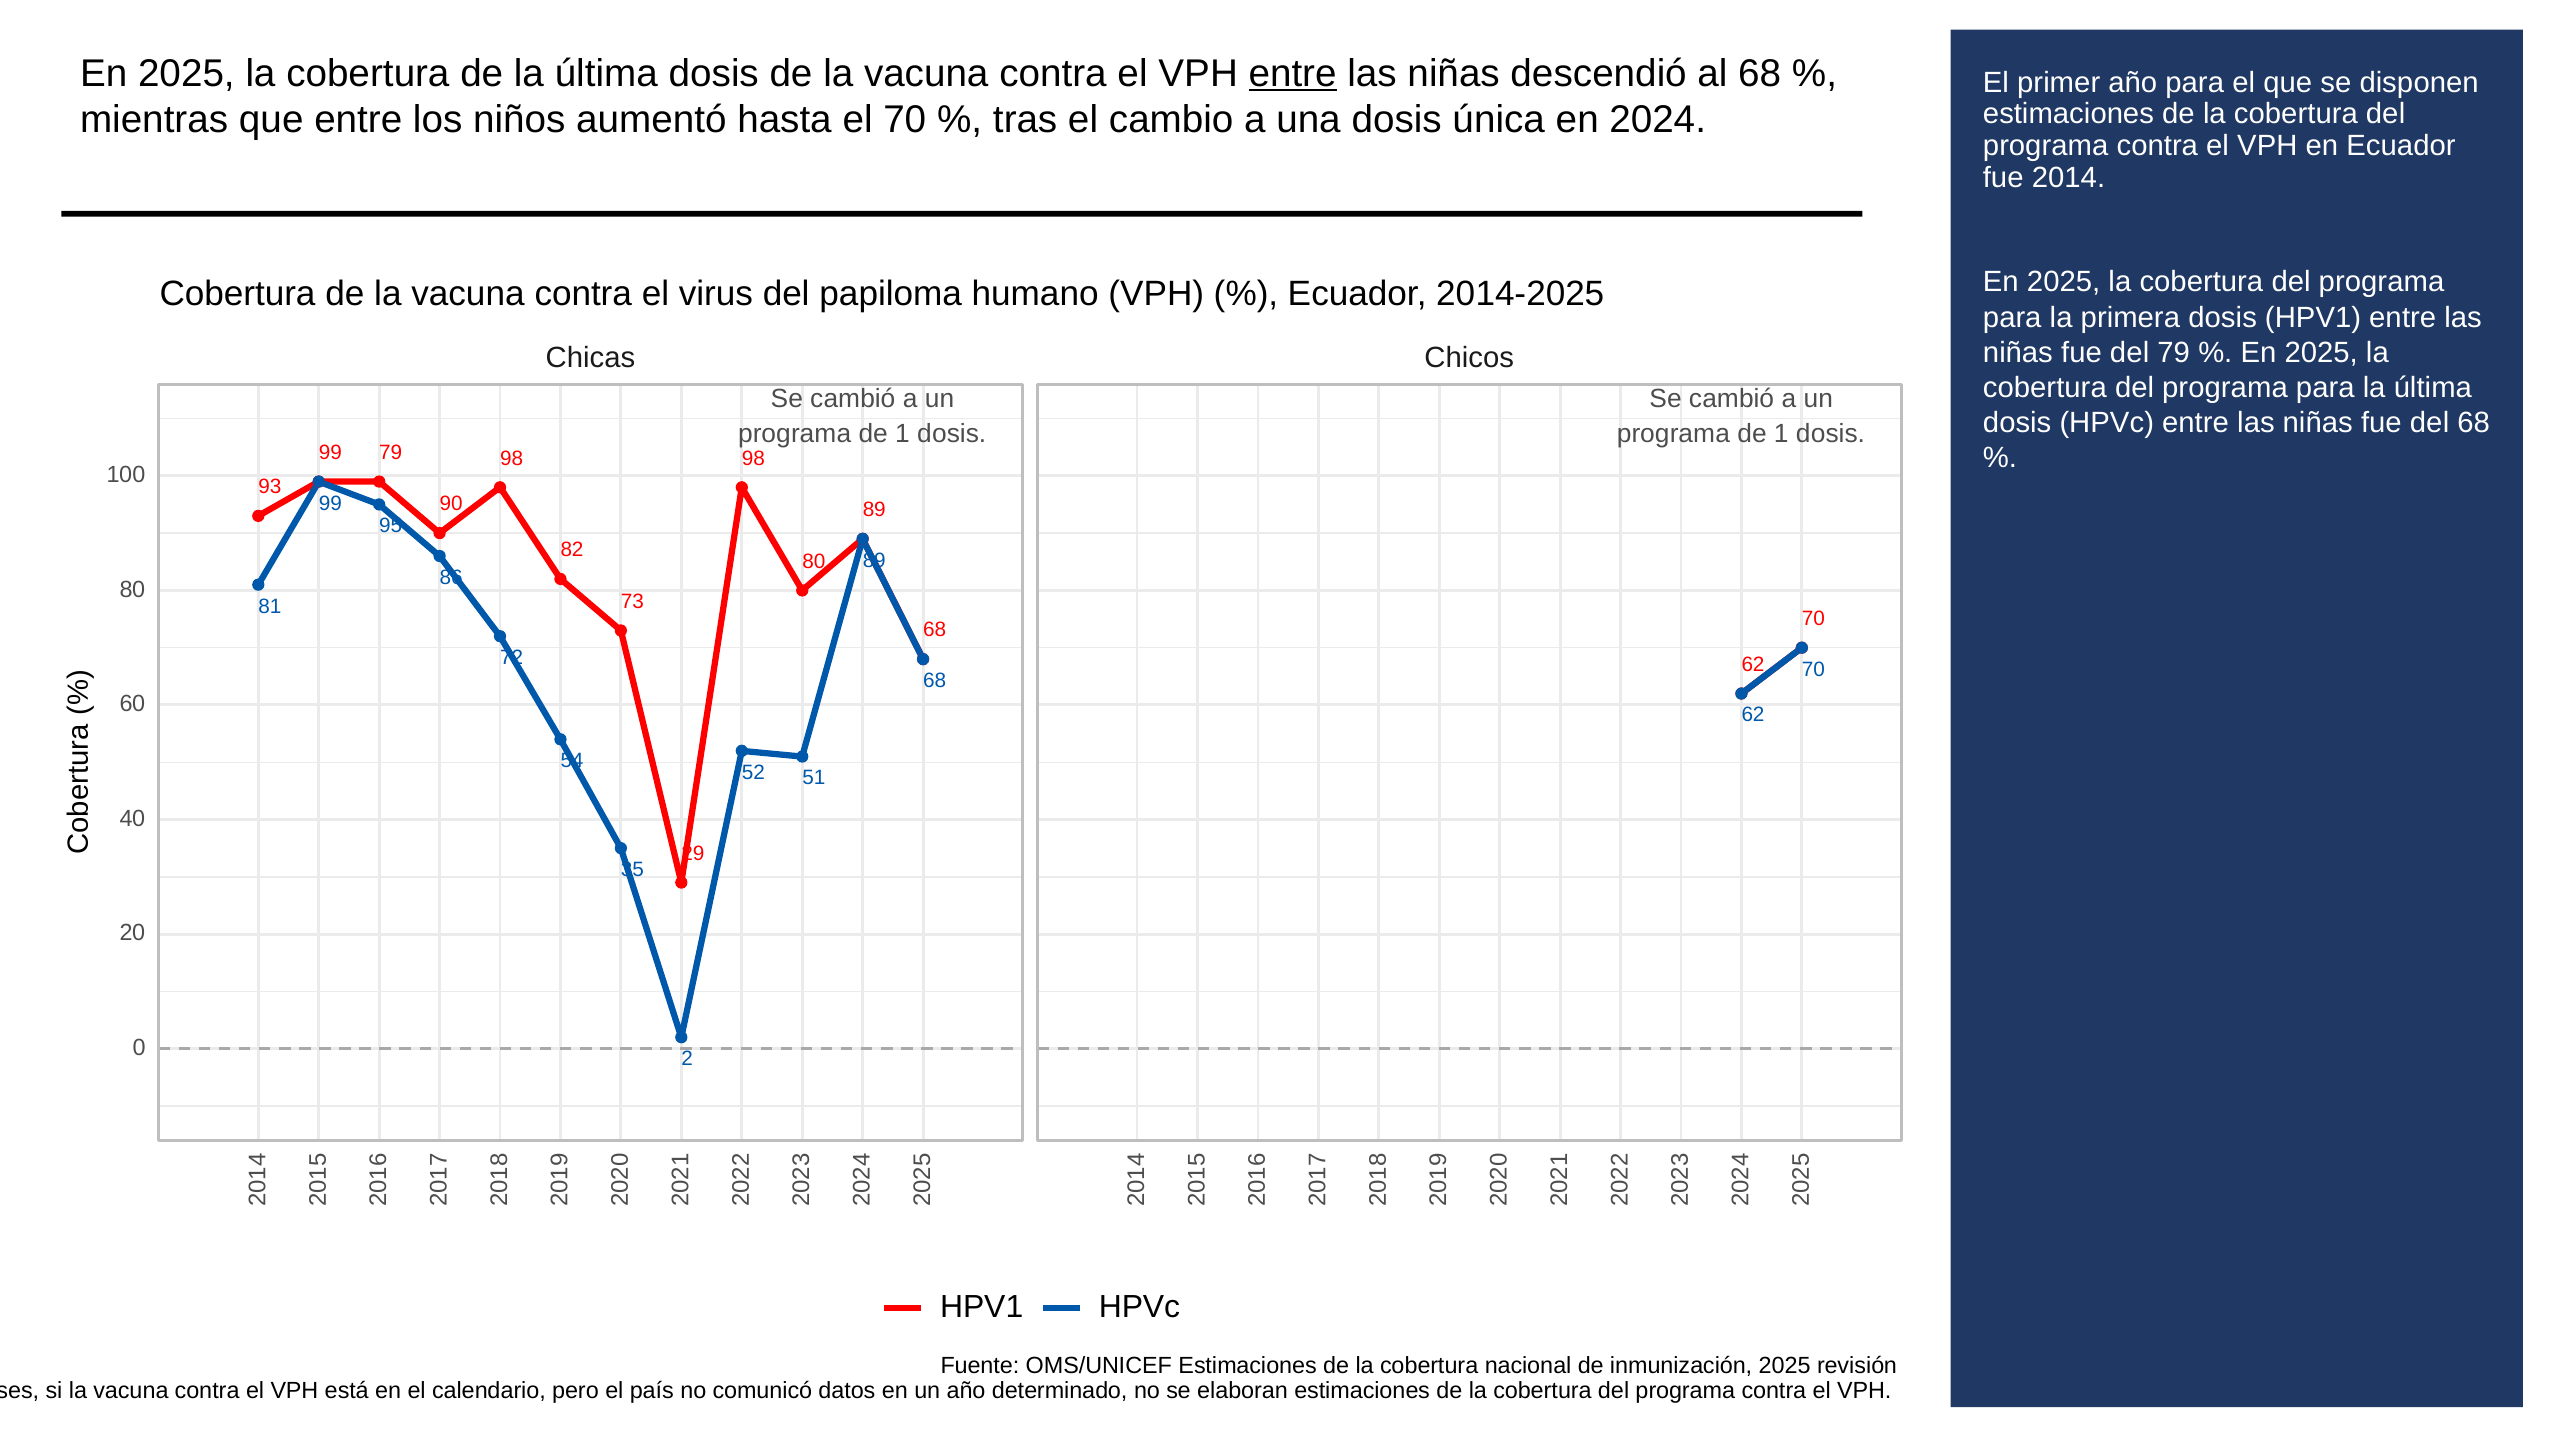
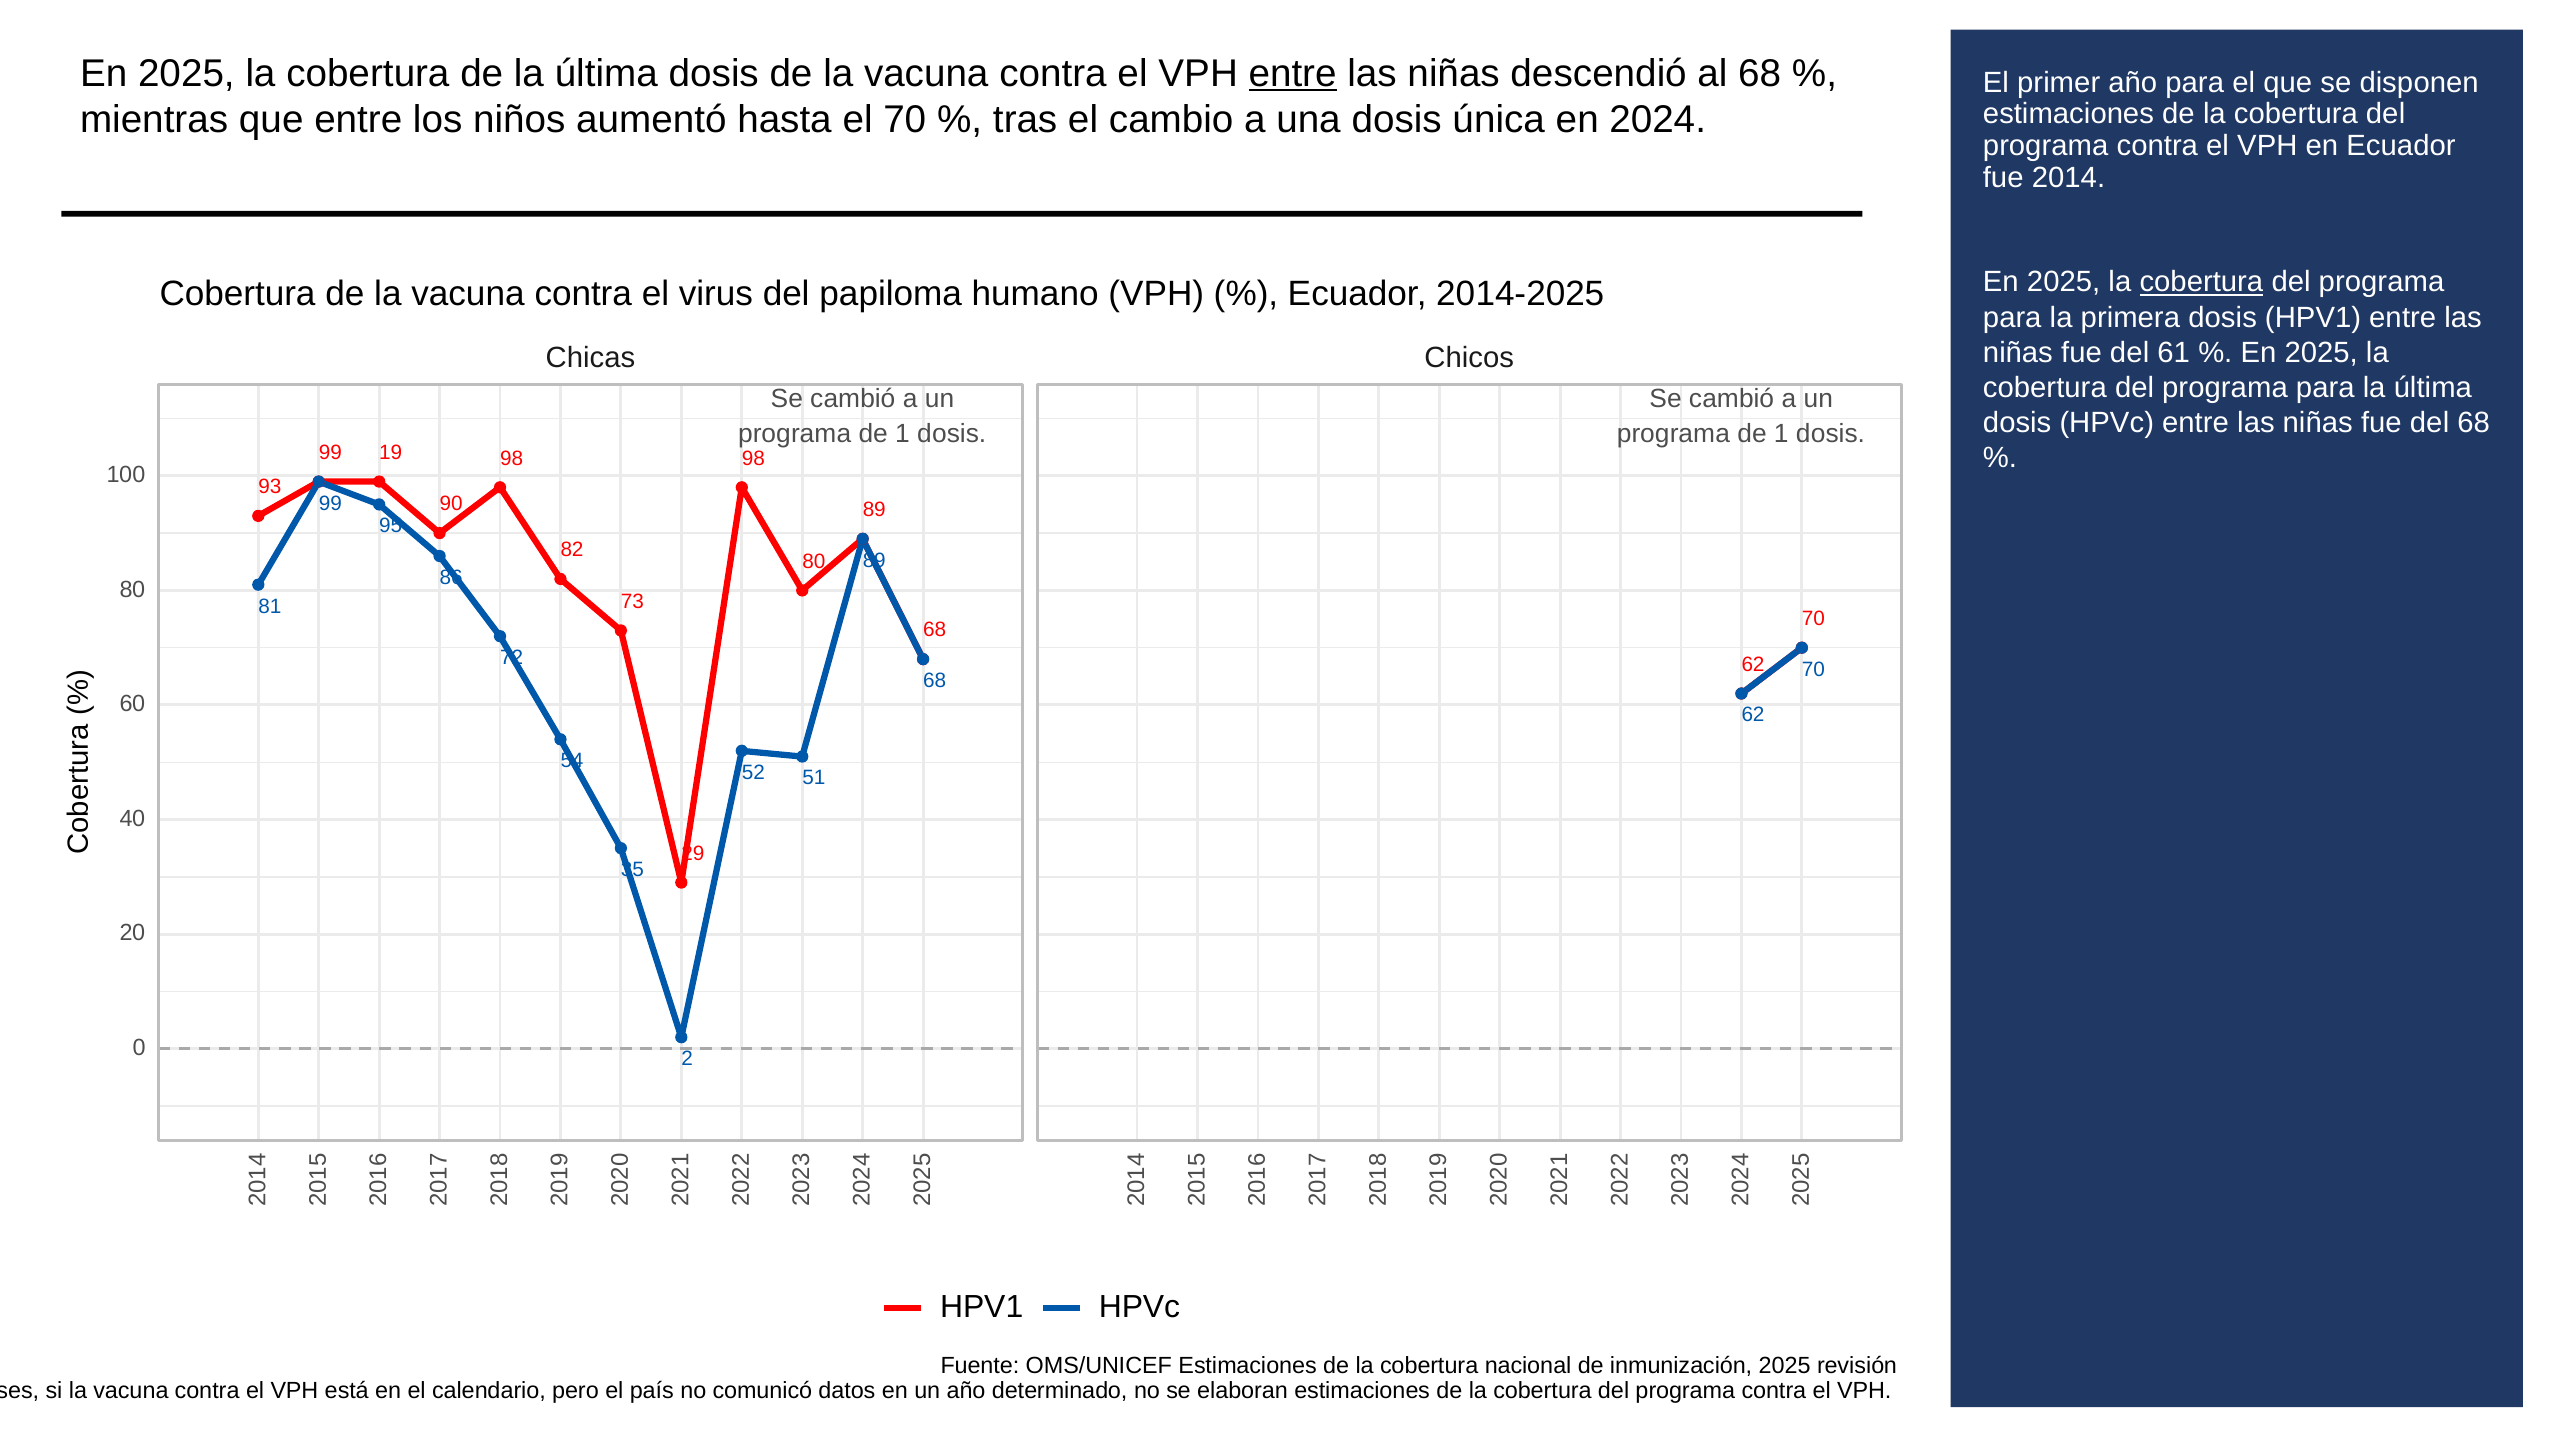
cobertura underline: none -> present (2201, 282)
del 79: 79 -> 61 (2174, 353)
99 79: 79 -> 19 (391, 453)
